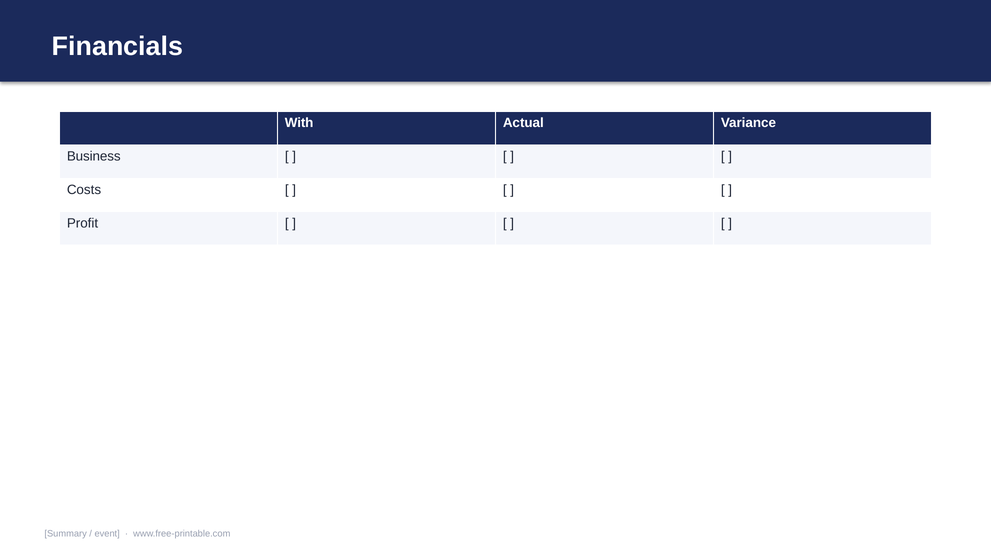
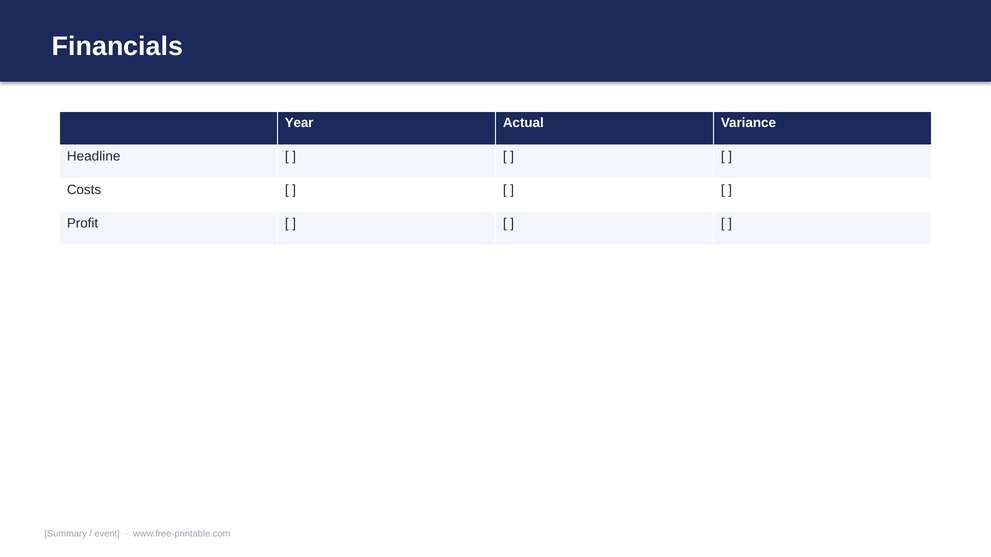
With: With -> Year (299, 123)
Business: Business -> Headline (94, 156)
